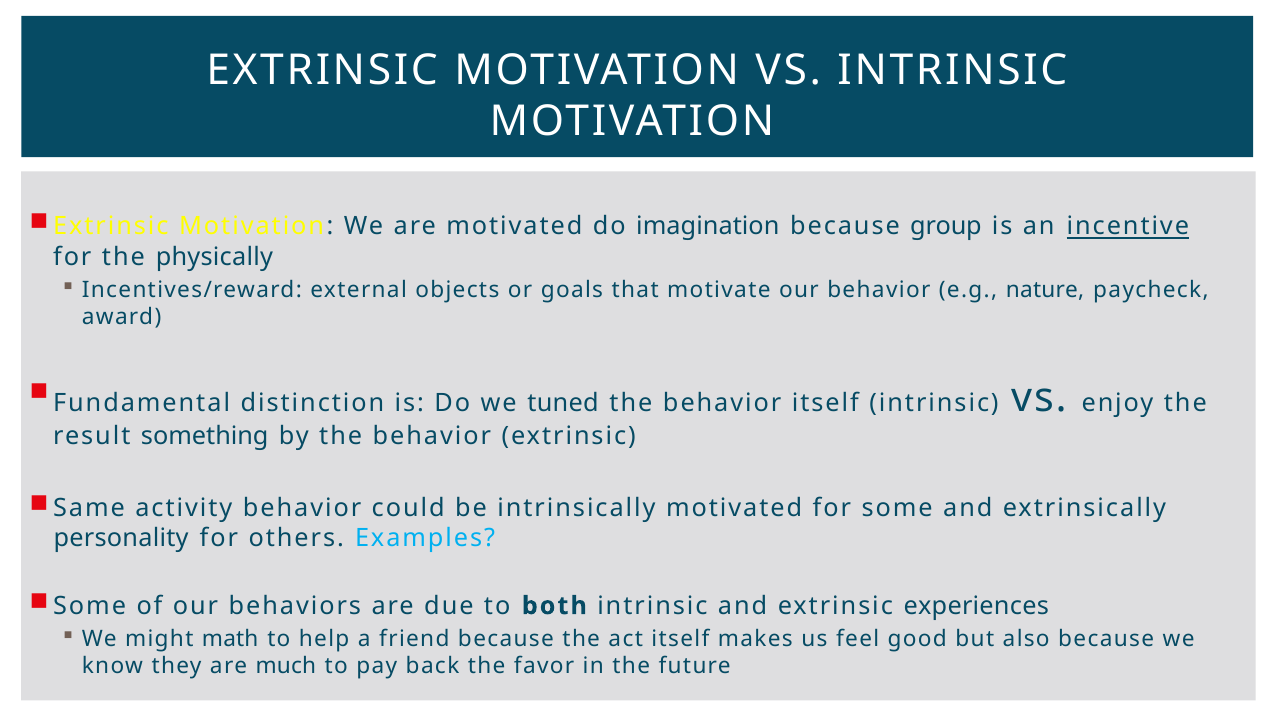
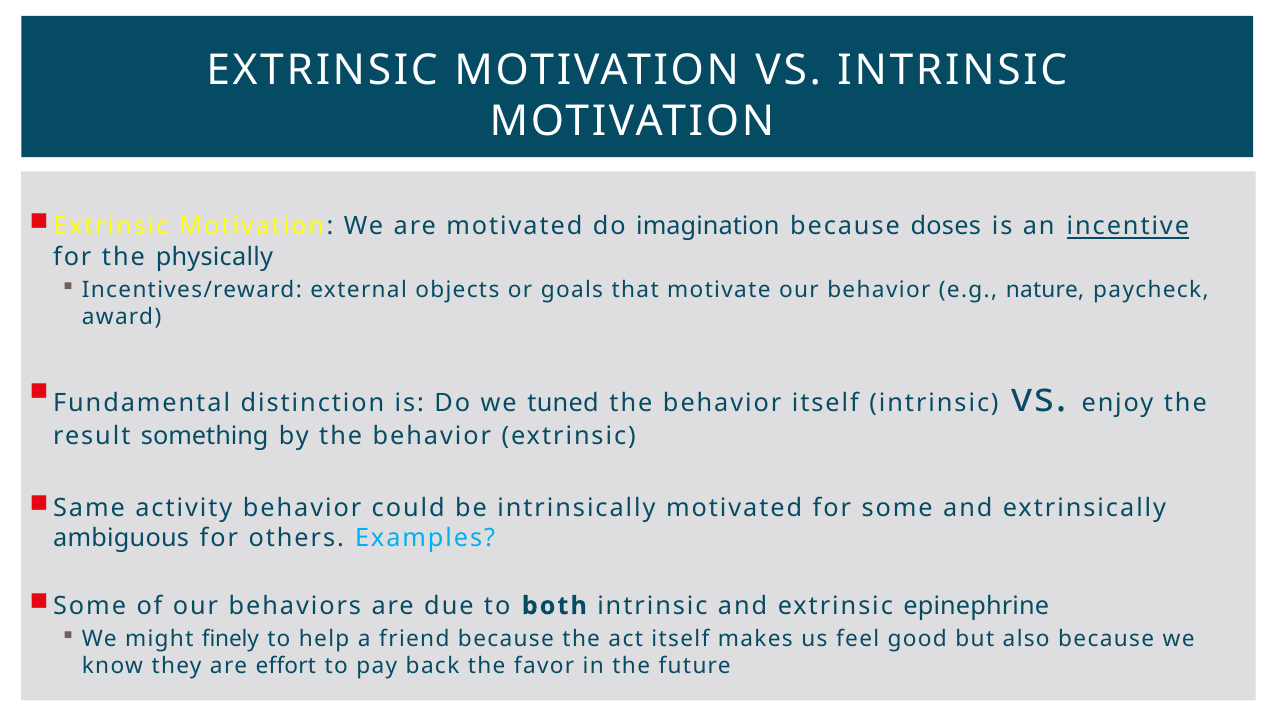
group: group -> doses (946, 227)
personality: personality -> ambiguous (121, 538)
experiences: experiences -> epinephrine (976, 606)
math: math -> finely (230, 639)
much: much -> effort (286, 666)
